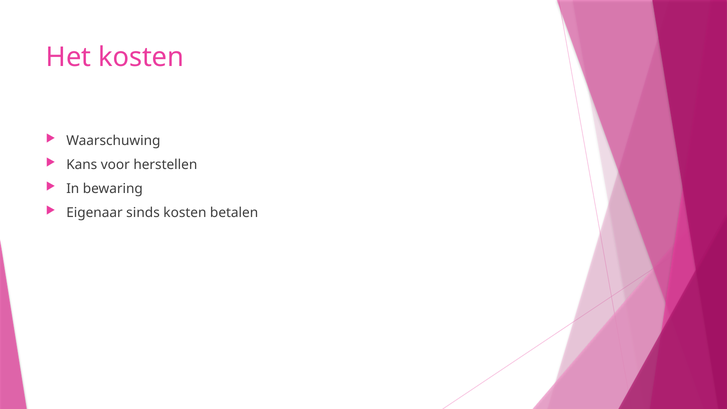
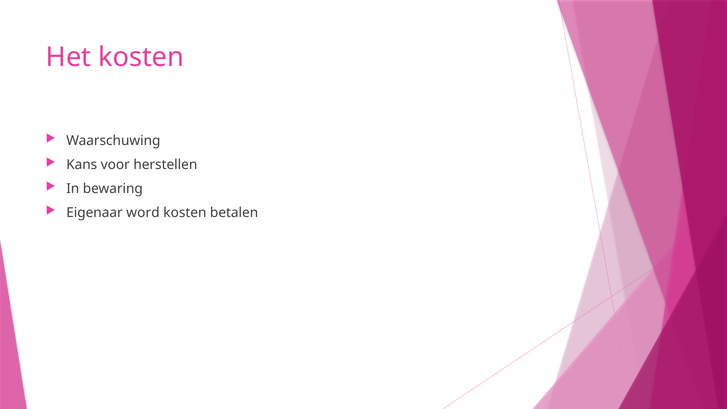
sinds: sinds -> word (143, 213)
